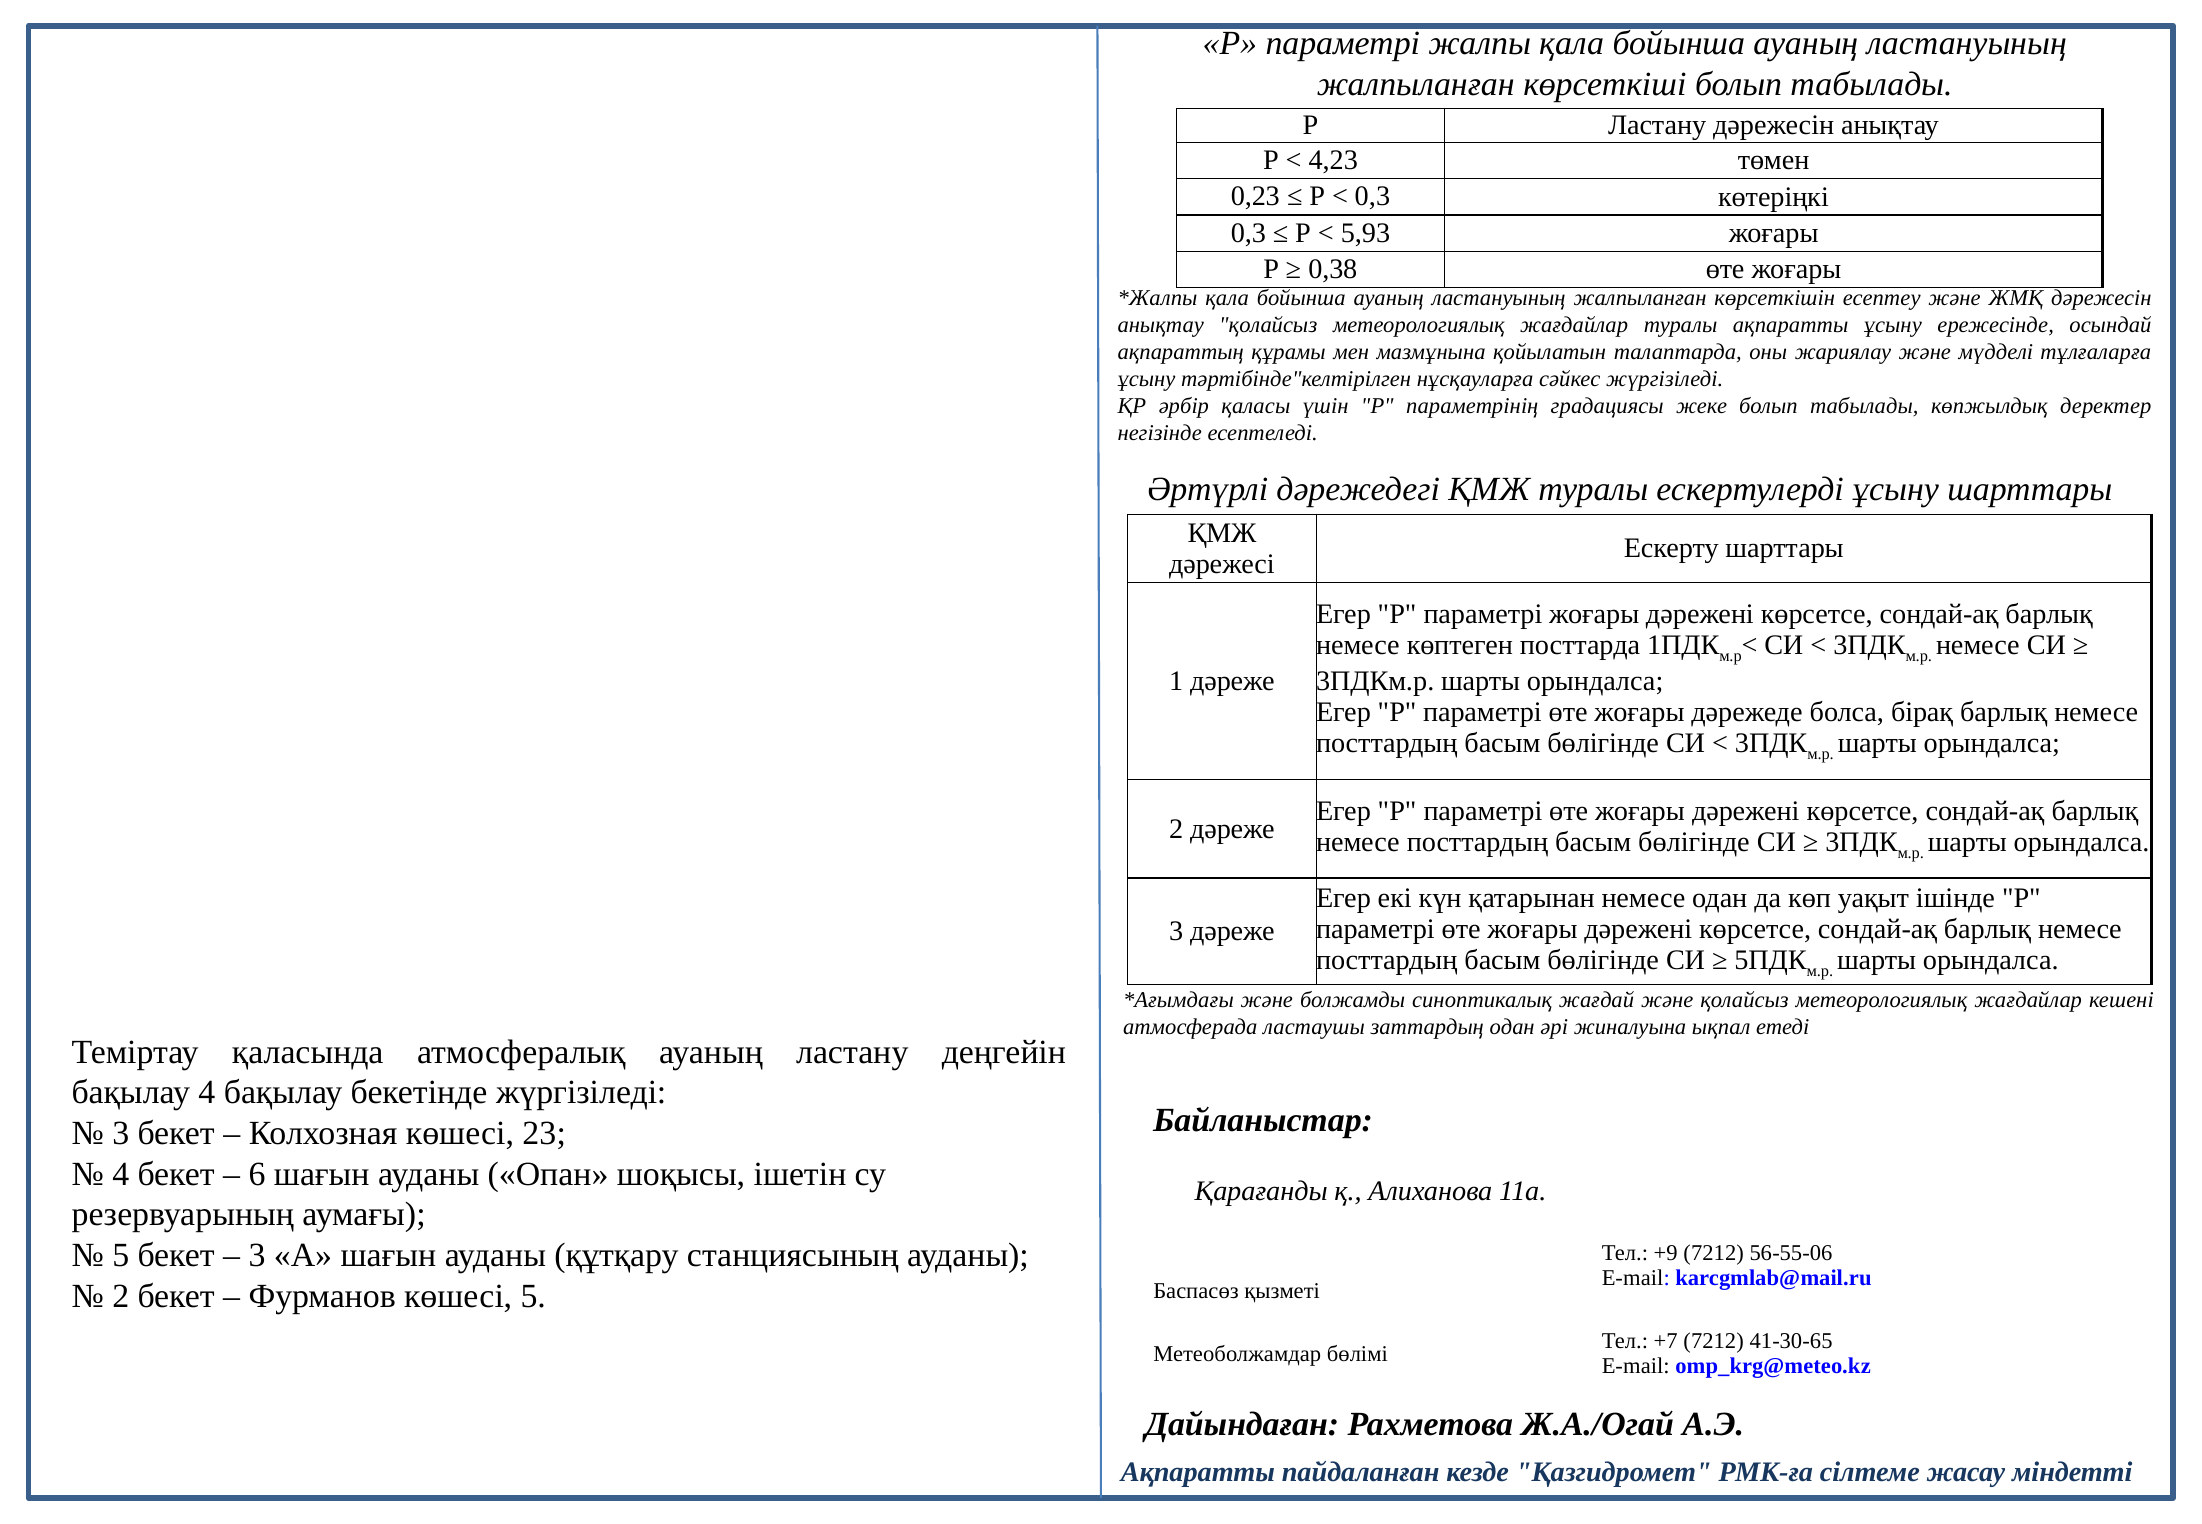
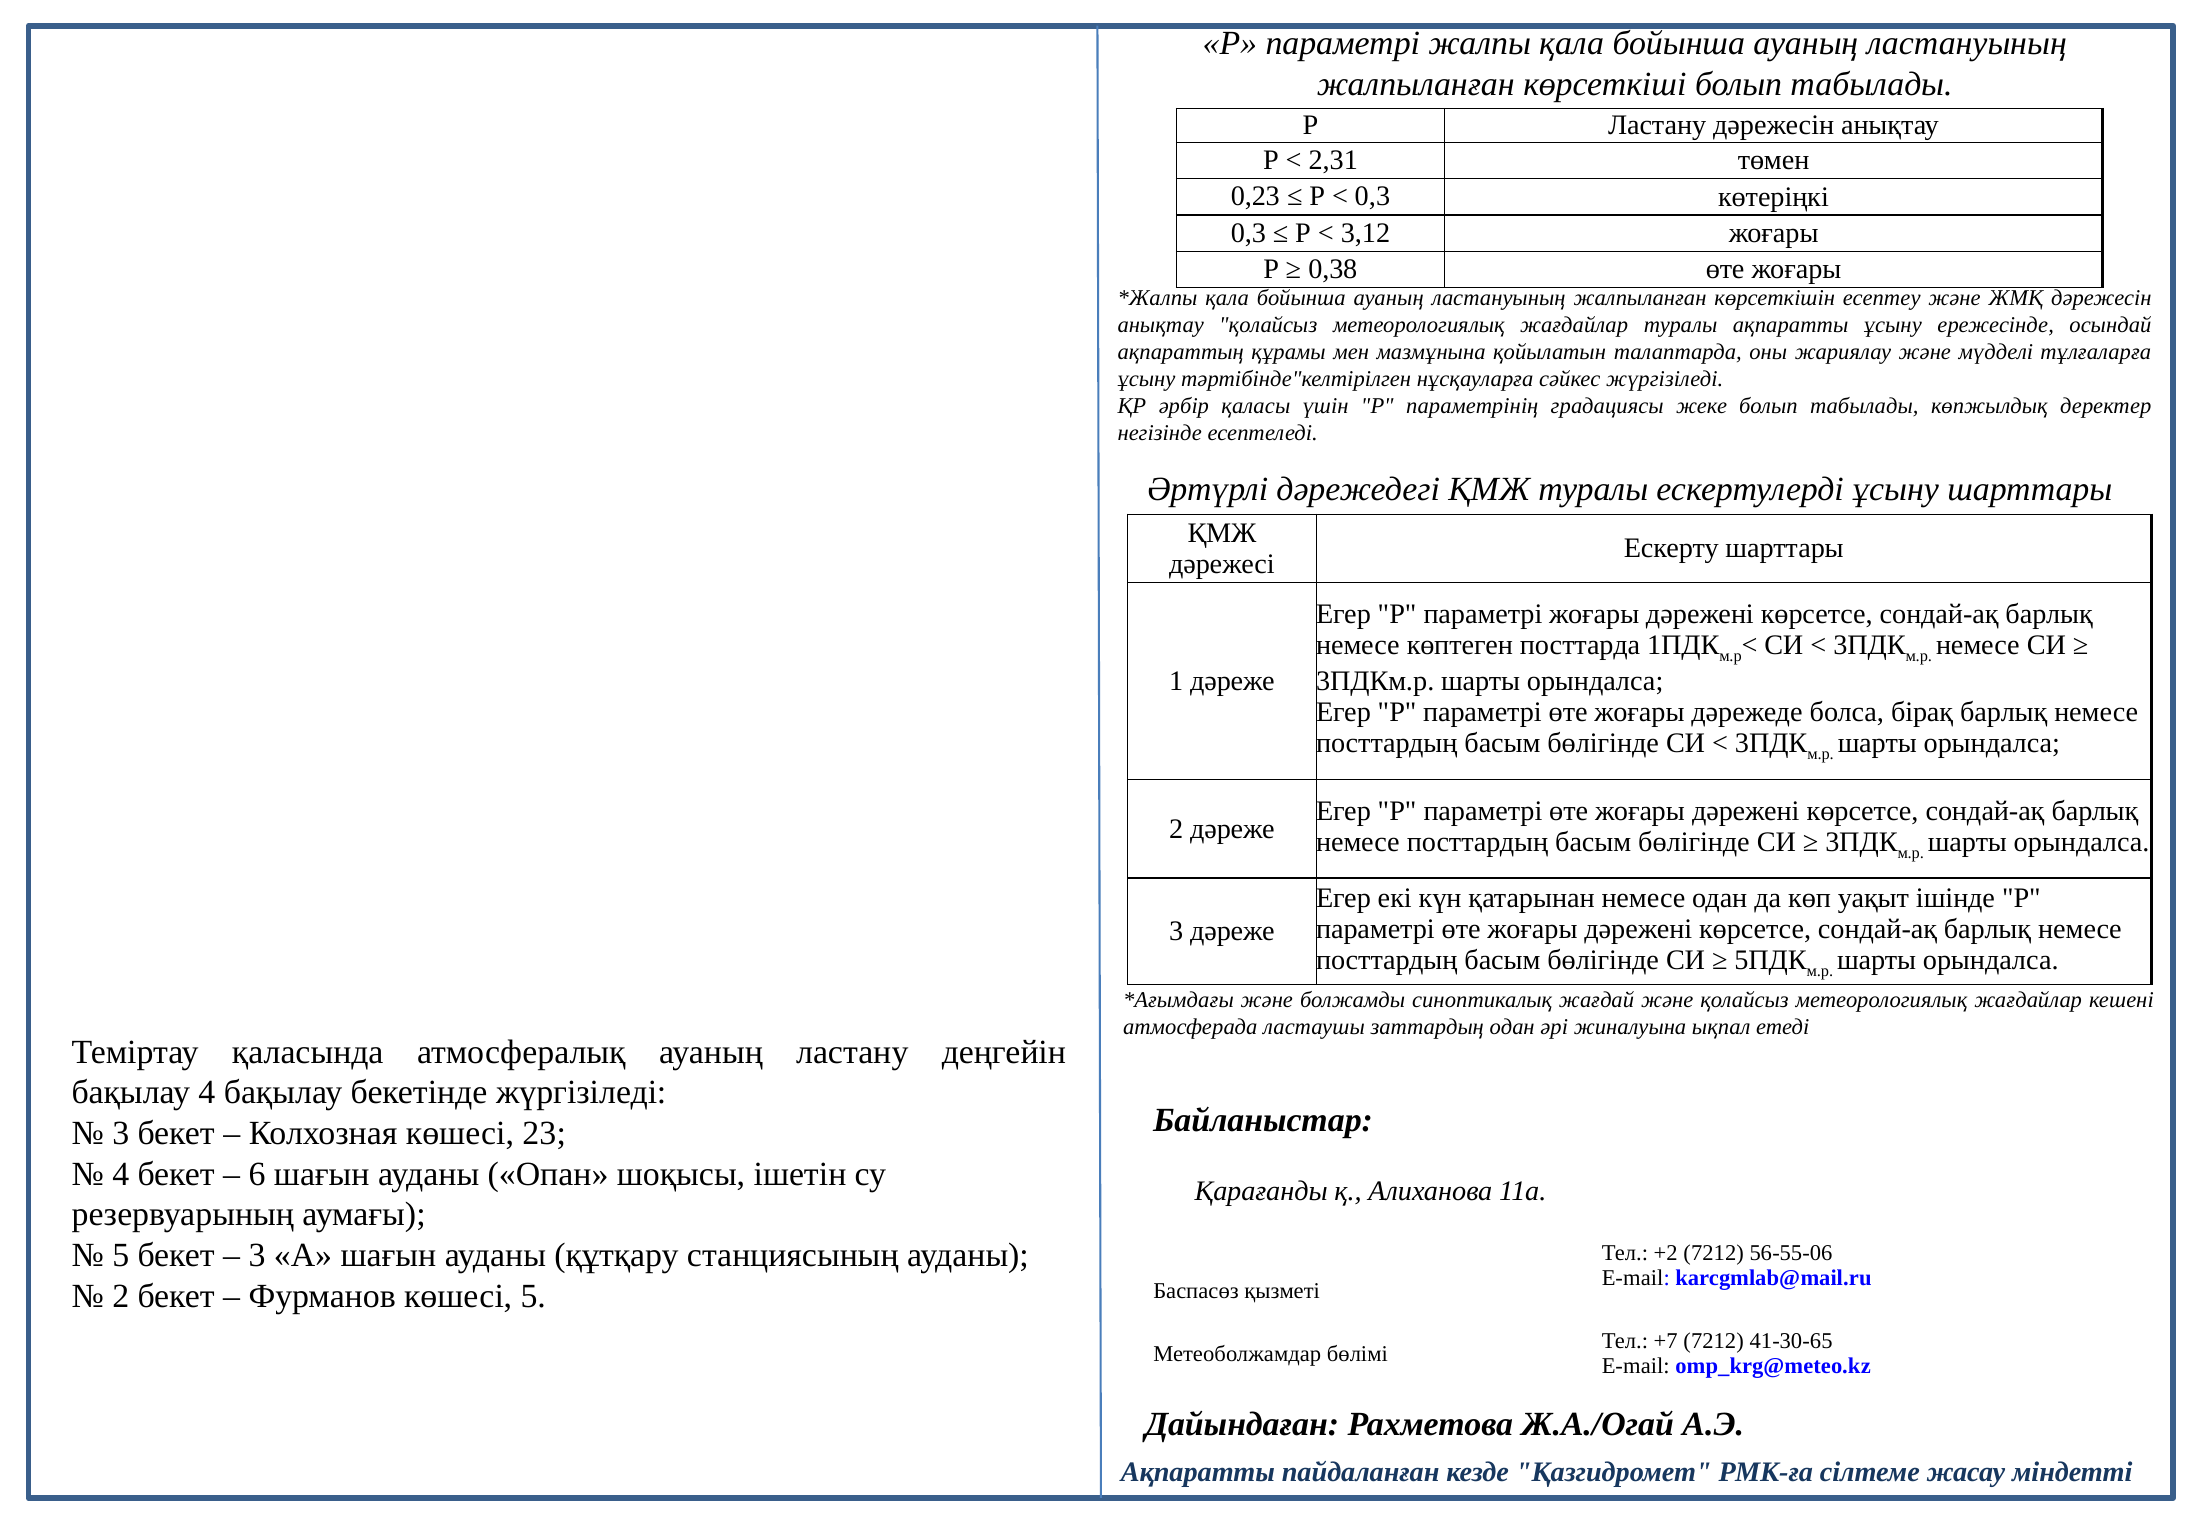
4,23: 4,23 -> 2,31 (1333, 160)
5,93: 5,93 -> 3,12 (1365, 233)
+9: +9 -> +2 (1666, 1254)
